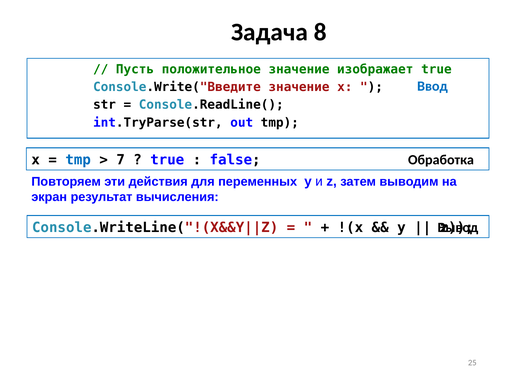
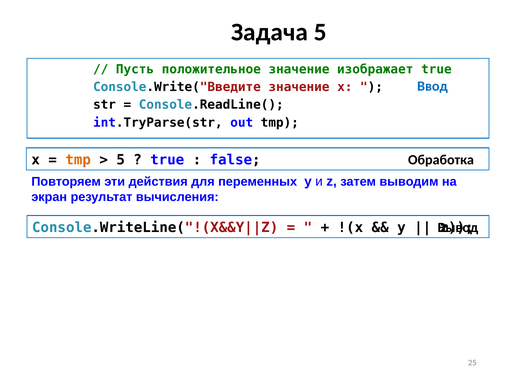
Задача 8: 8 -> 5 (320, 32)
tmp colour: blue -> orange (78, 160)
7: 7 -> 5 (121, 160)
